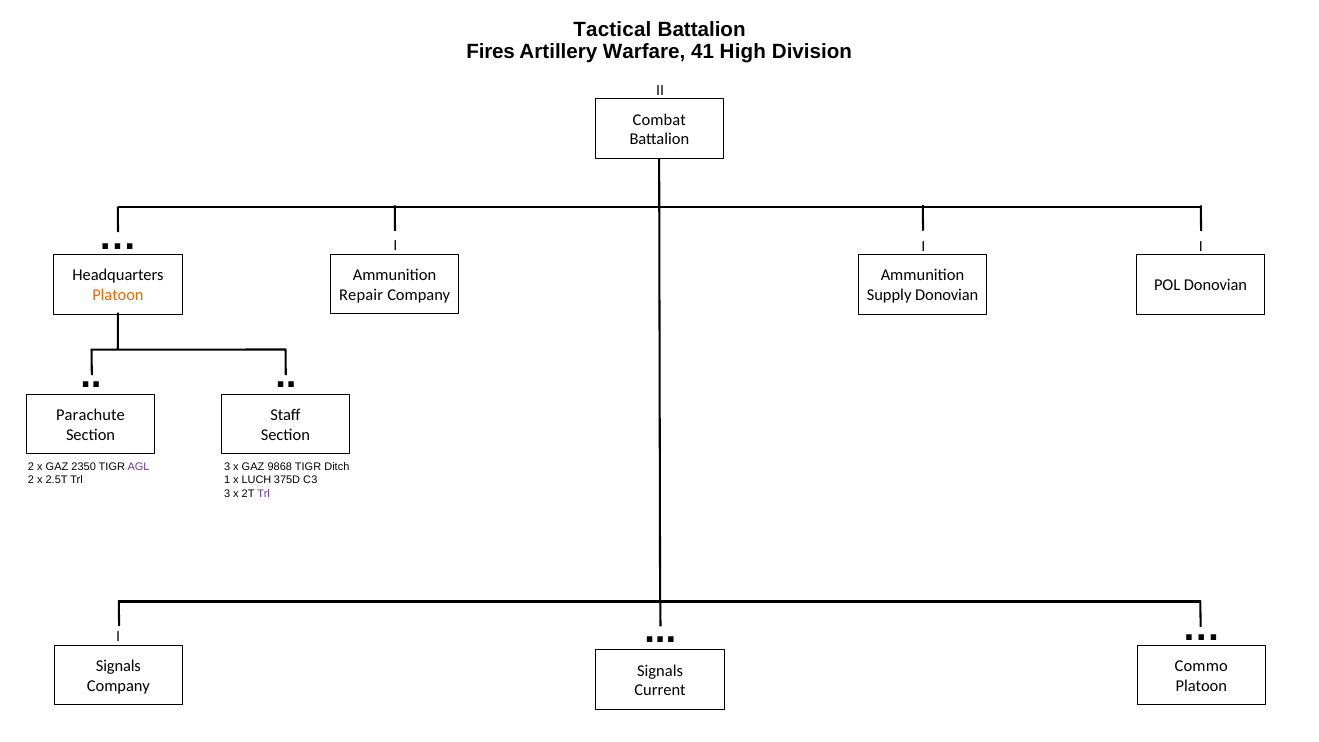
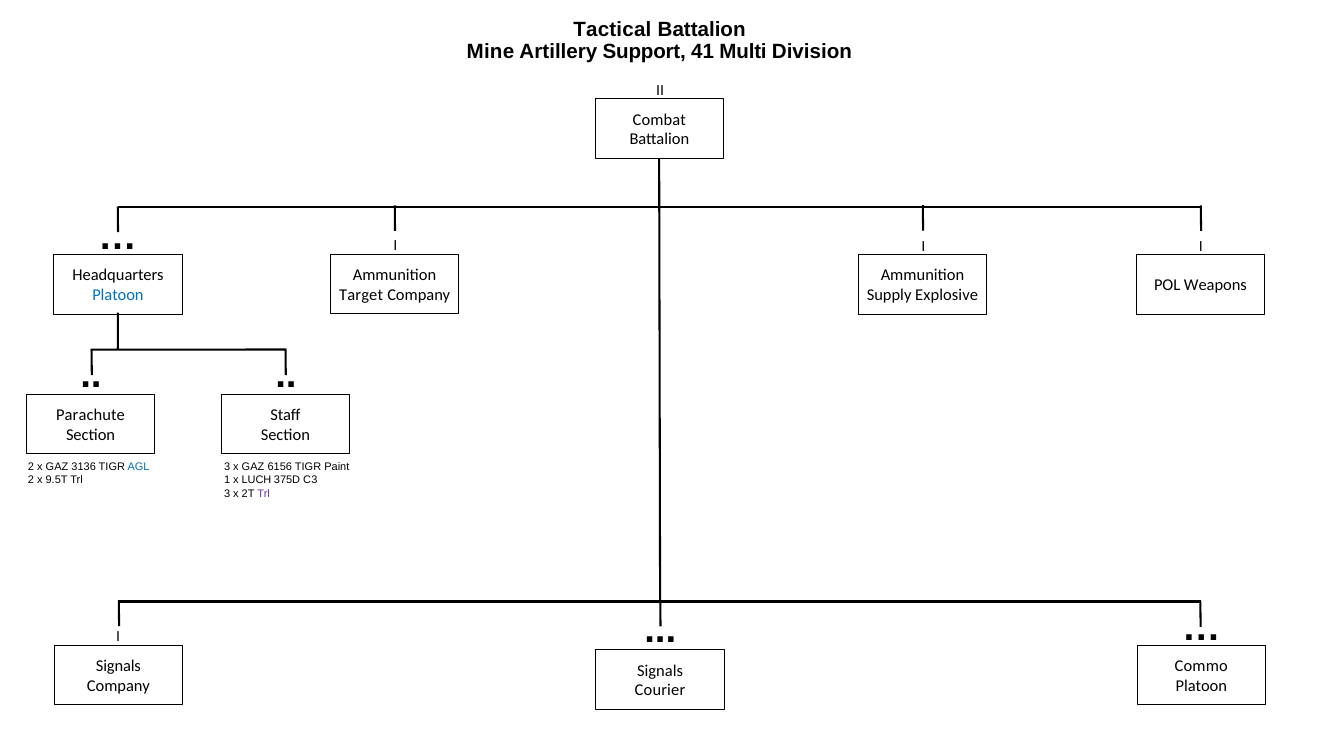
Fires: Fires -> Mine (490, 52)
Warfare: Warfare -> Support (644, 52)
High: High -> Multi (743, 52)
POL Donovian: Donovian -> Weapons (1215, 285)
Repair: Repair -> Target (361, 295)
Platoon colour: orange -> blue (118, 295)
Supply Donovian: Donovian -> Explosive (947, 295)
2350: 2350 -> 3136 (84, 467)
AGL colour: purple -> blue (139, 467)
9868: 9868 -> 6156 (280, 467)
Ditch: Ditch -> Paint (337, 467)
2.5T: 2.5T -> 9.5T (57, 480)
Current: Current -> Courier (660, 690)
